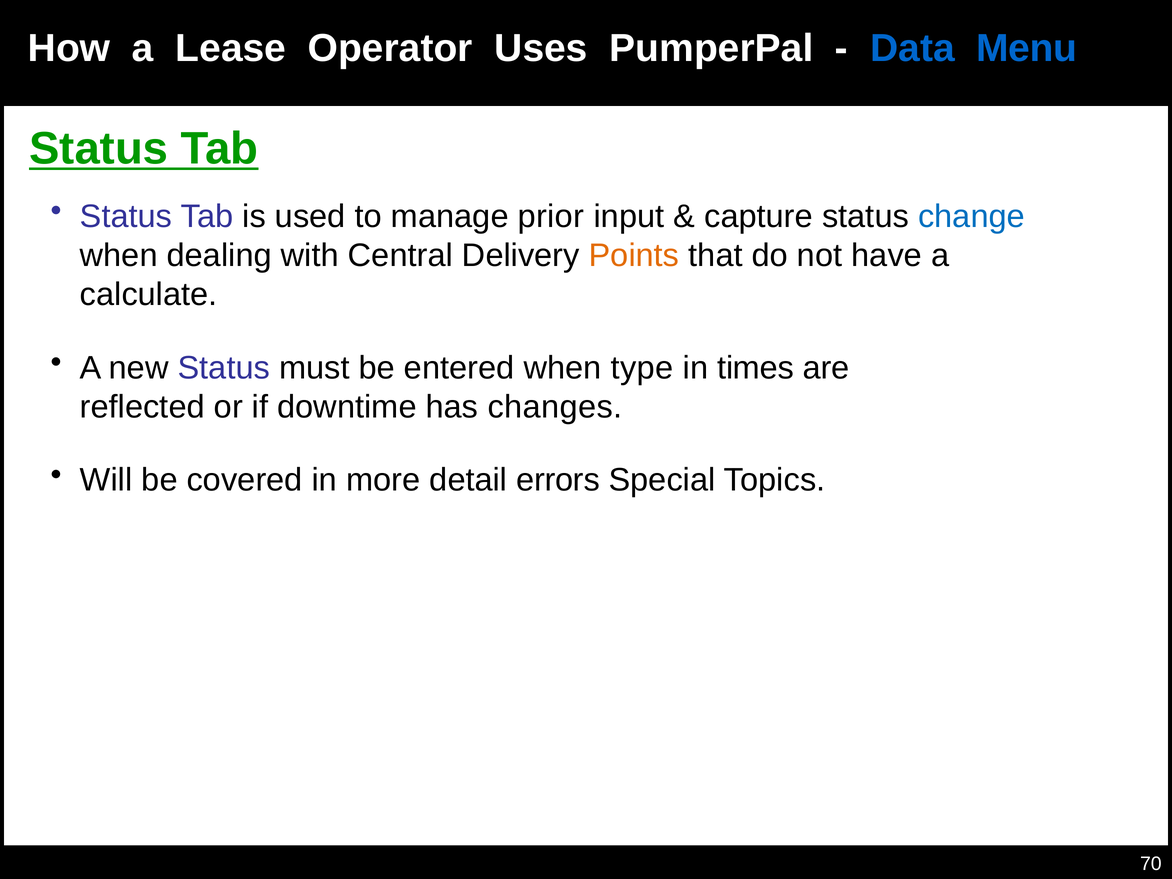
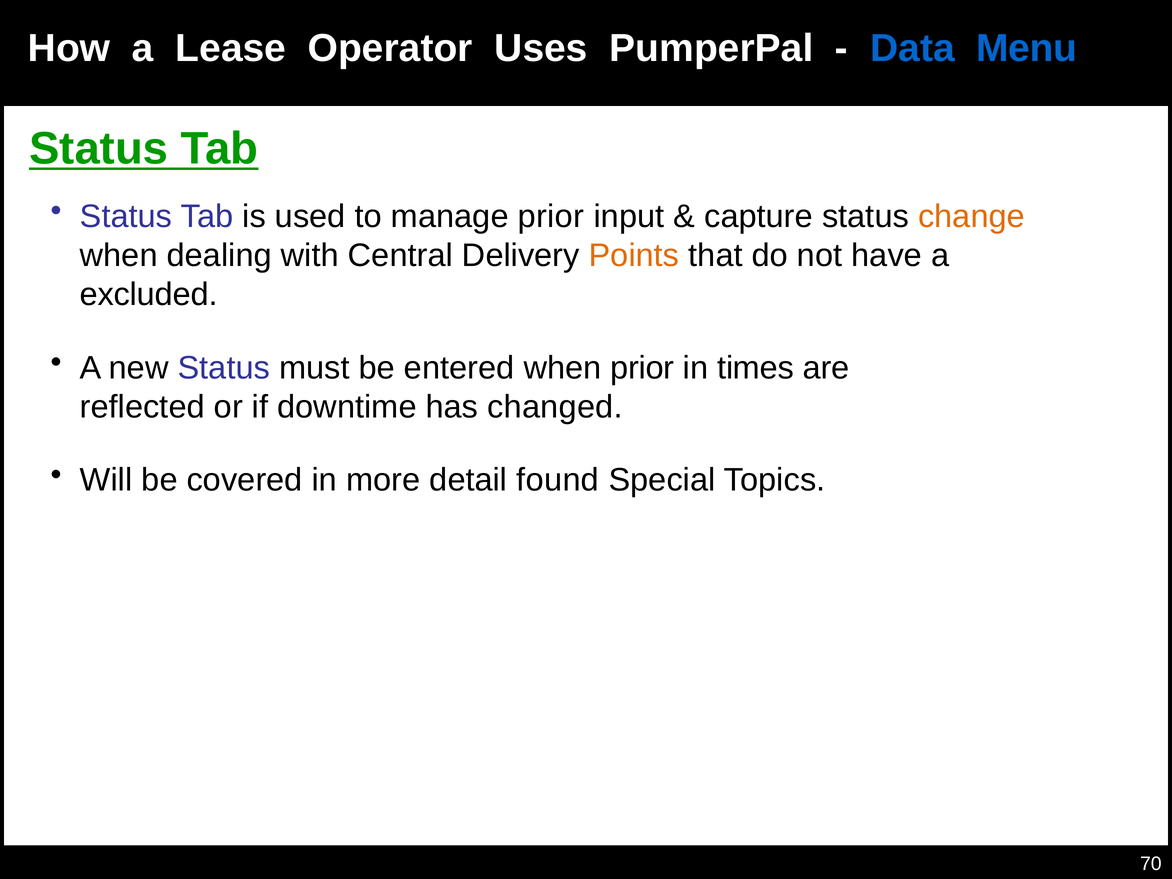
change colour: blue -> orange (971, 216)
calculate: calculate -> excluded (149, 295)
when type: type -> prior (642, 368)
changes: changes -> changed (555, 407)
errors: errors -> found (558, 480)
